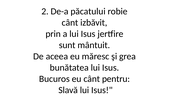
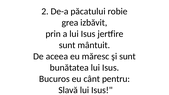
cânt: cânt -> grea (70, 23)
şi grea: grea -> sunt (128, 56)
